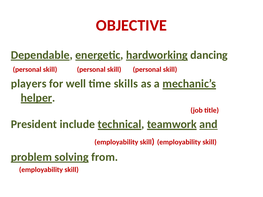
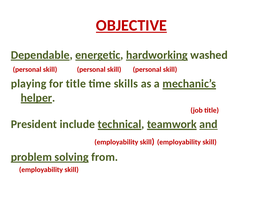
OBJECTIVE underline: none -> present (131, 25)
dancing: dancing -> washed (209, 55)
players: players -> playing (29, 84)
for well: well -> title (76, 84)
